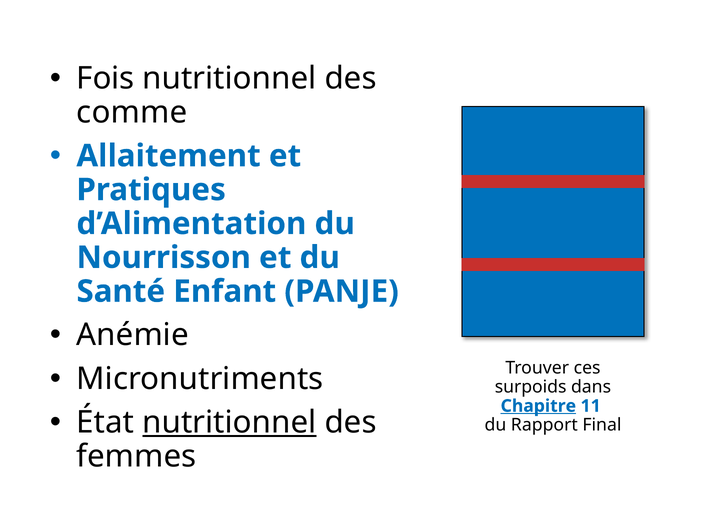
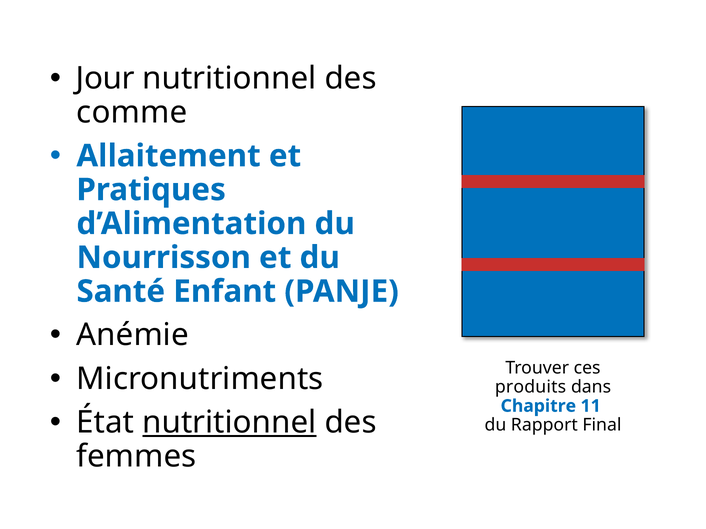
Fois: Fois -> Jour (105, 78)
surpoids: surpoids -> produits (531, 387)
Chapitre underline: present -> none (538, 406)
